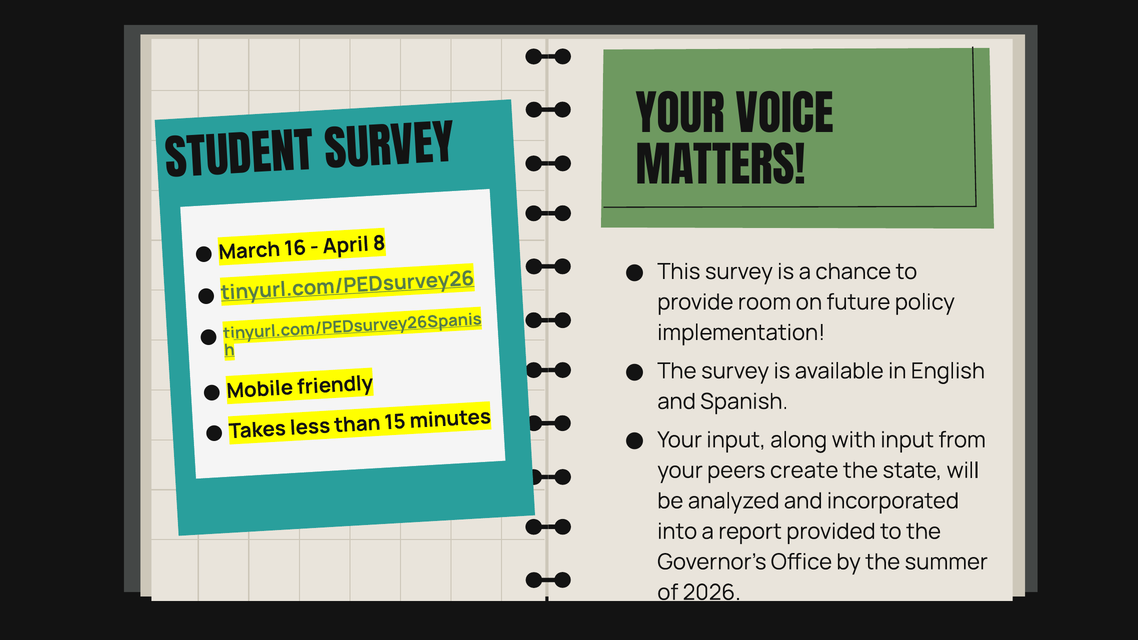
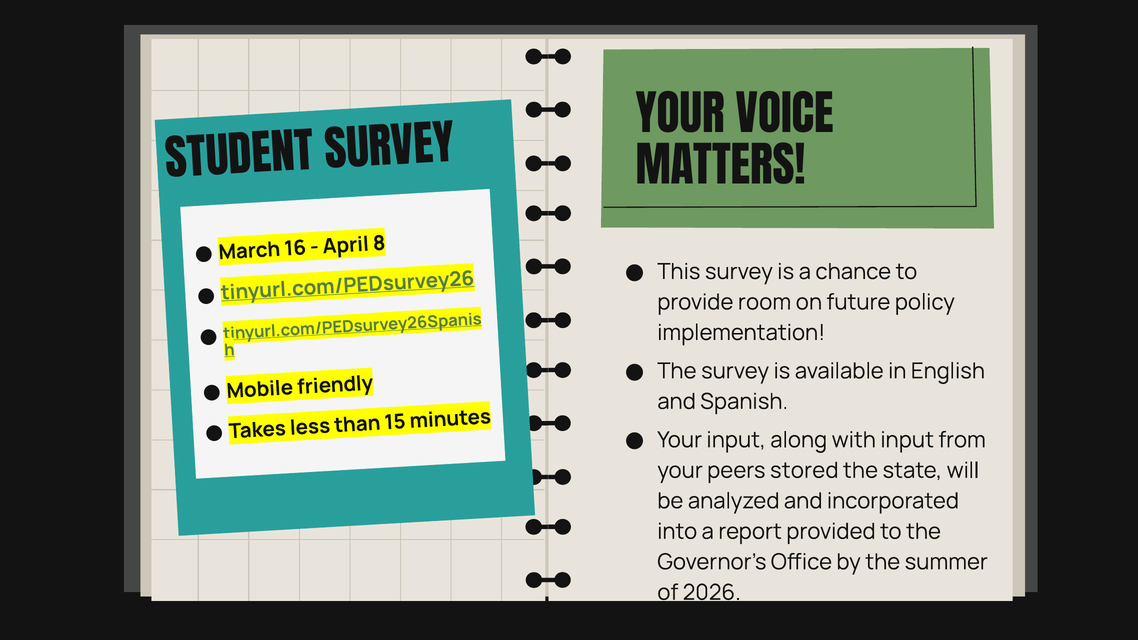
create: create -> stored (804, 471)
